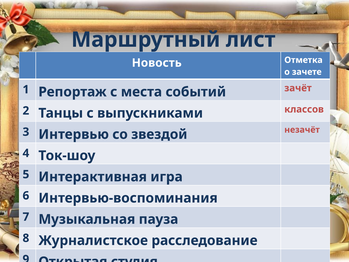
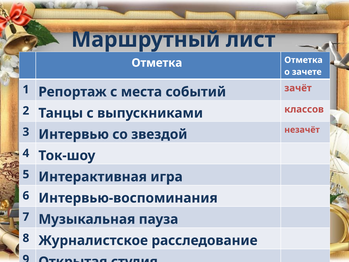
Новость: Новость -> Отметка (157, 63)
